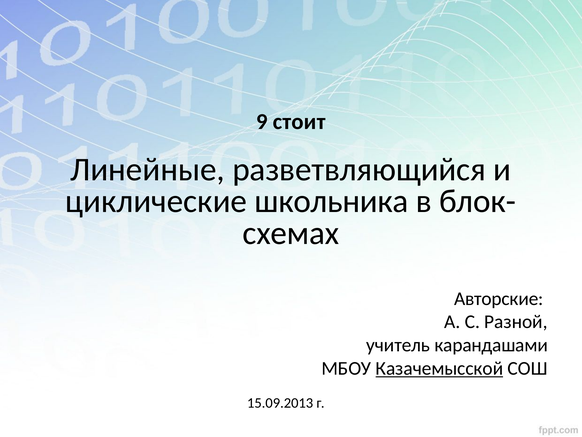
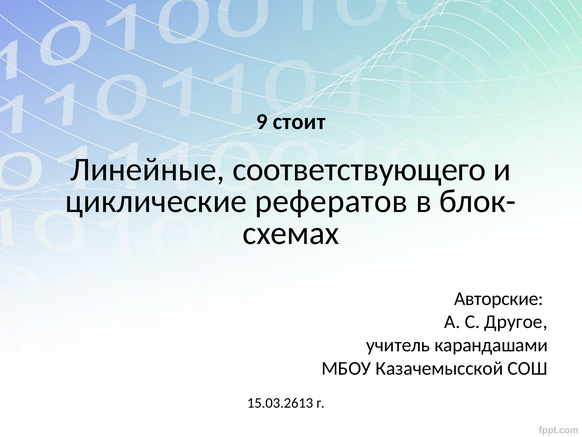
разветвляющийся: разветвляющийся -> соответствующего (359, 169)
школьника: школьника -> рефератов (331, 201)
Разной: Разной -> Другое (516, 322)
Казачемысской underline: present -> none (439, 368)
15.09.2013: 15.09.2013 -> 15.03.2613 (280, 402)
